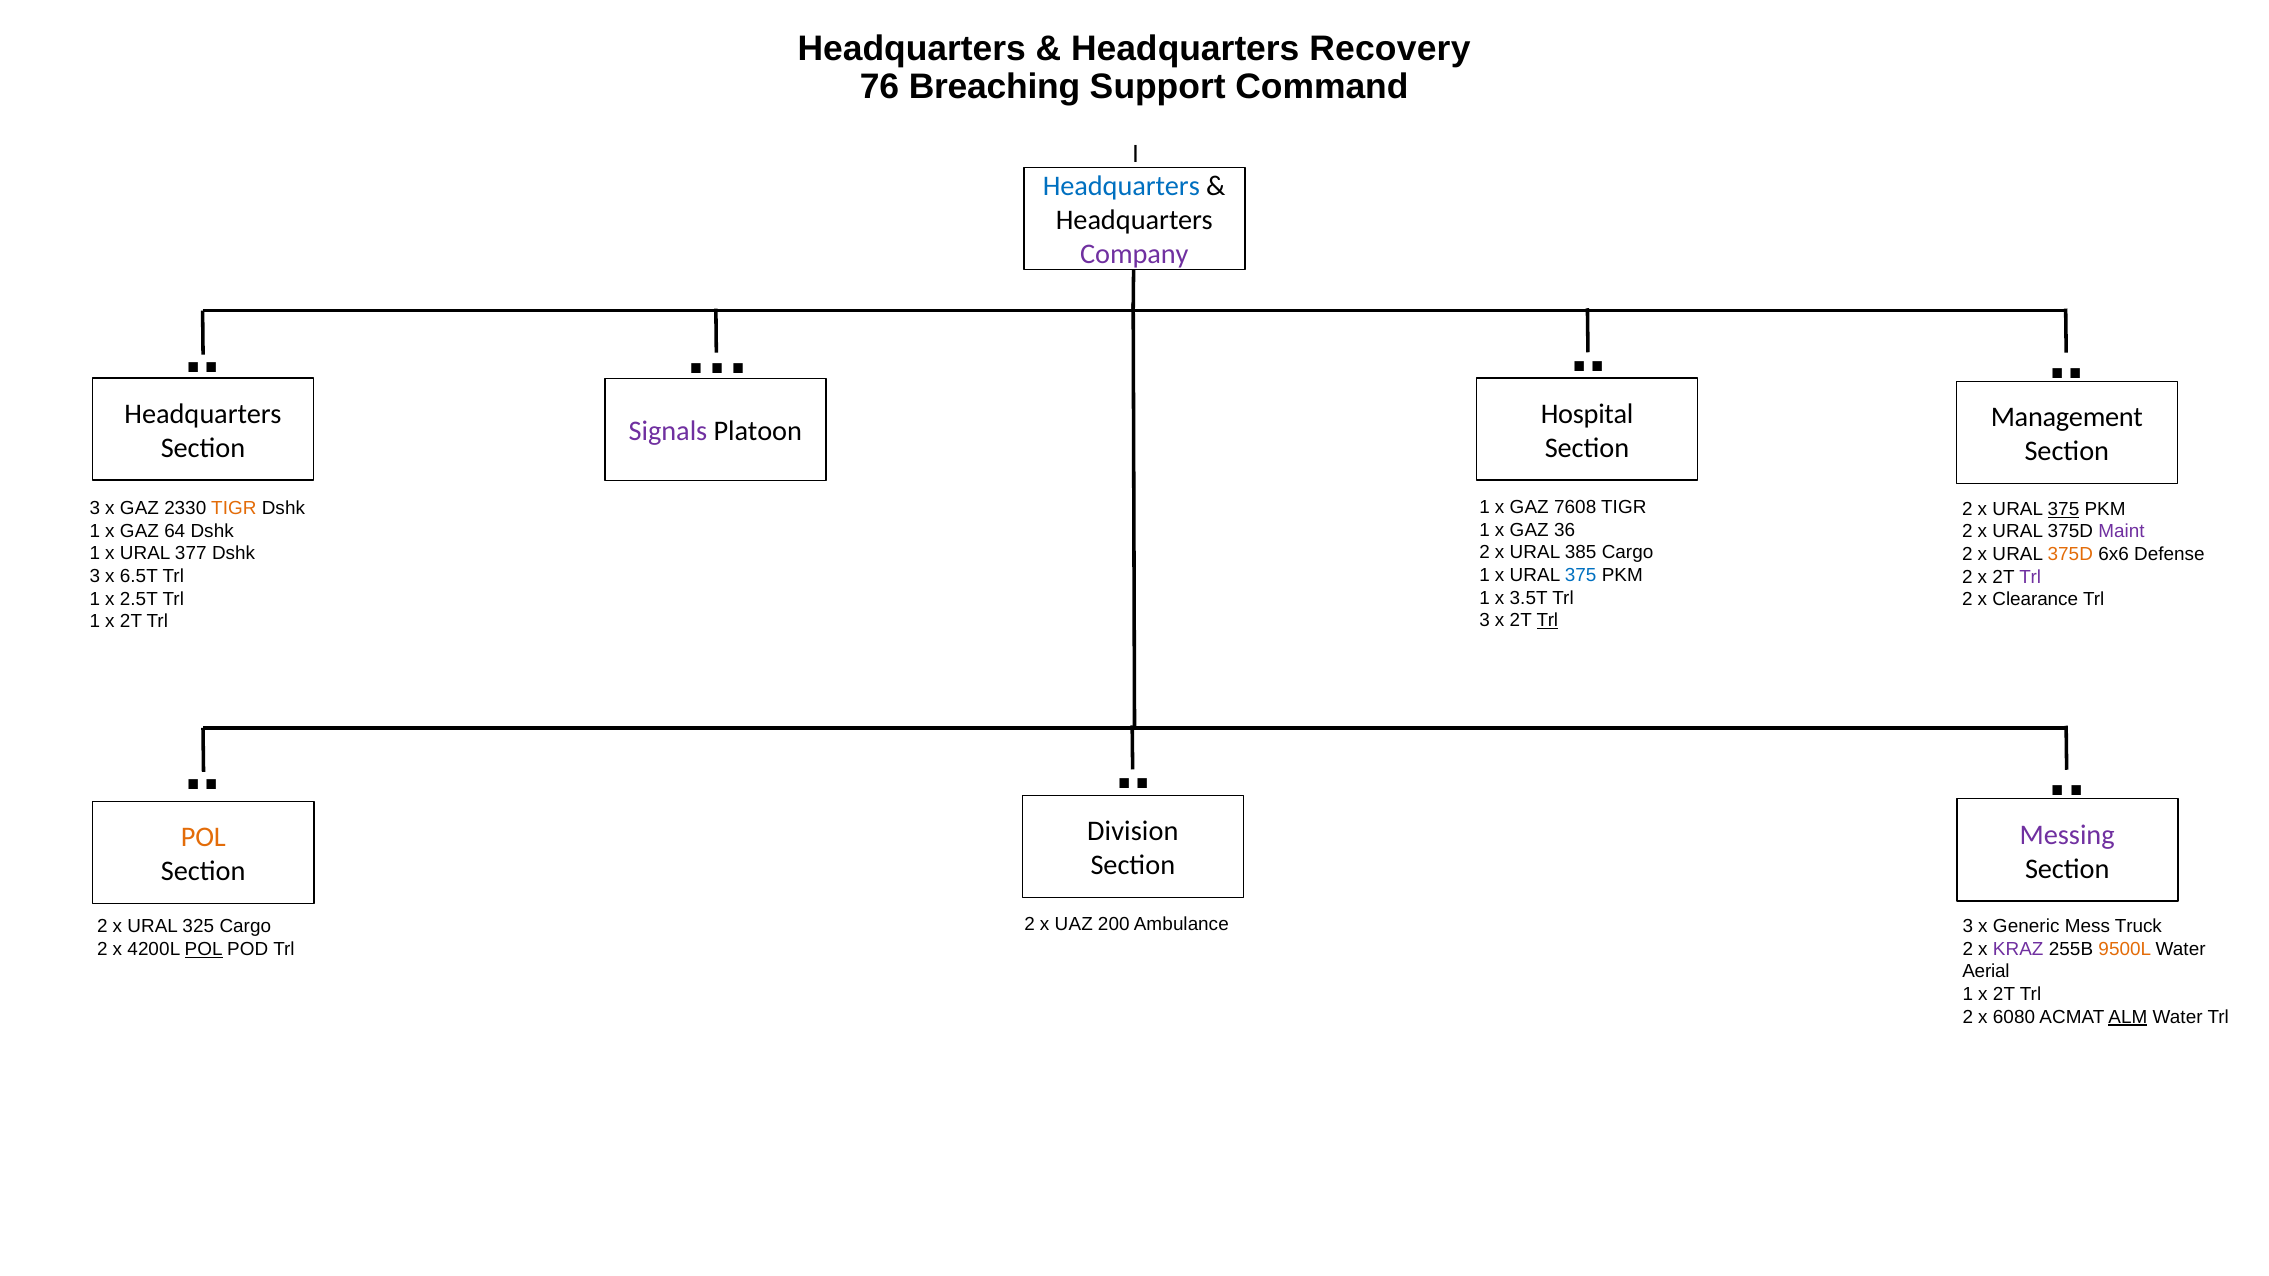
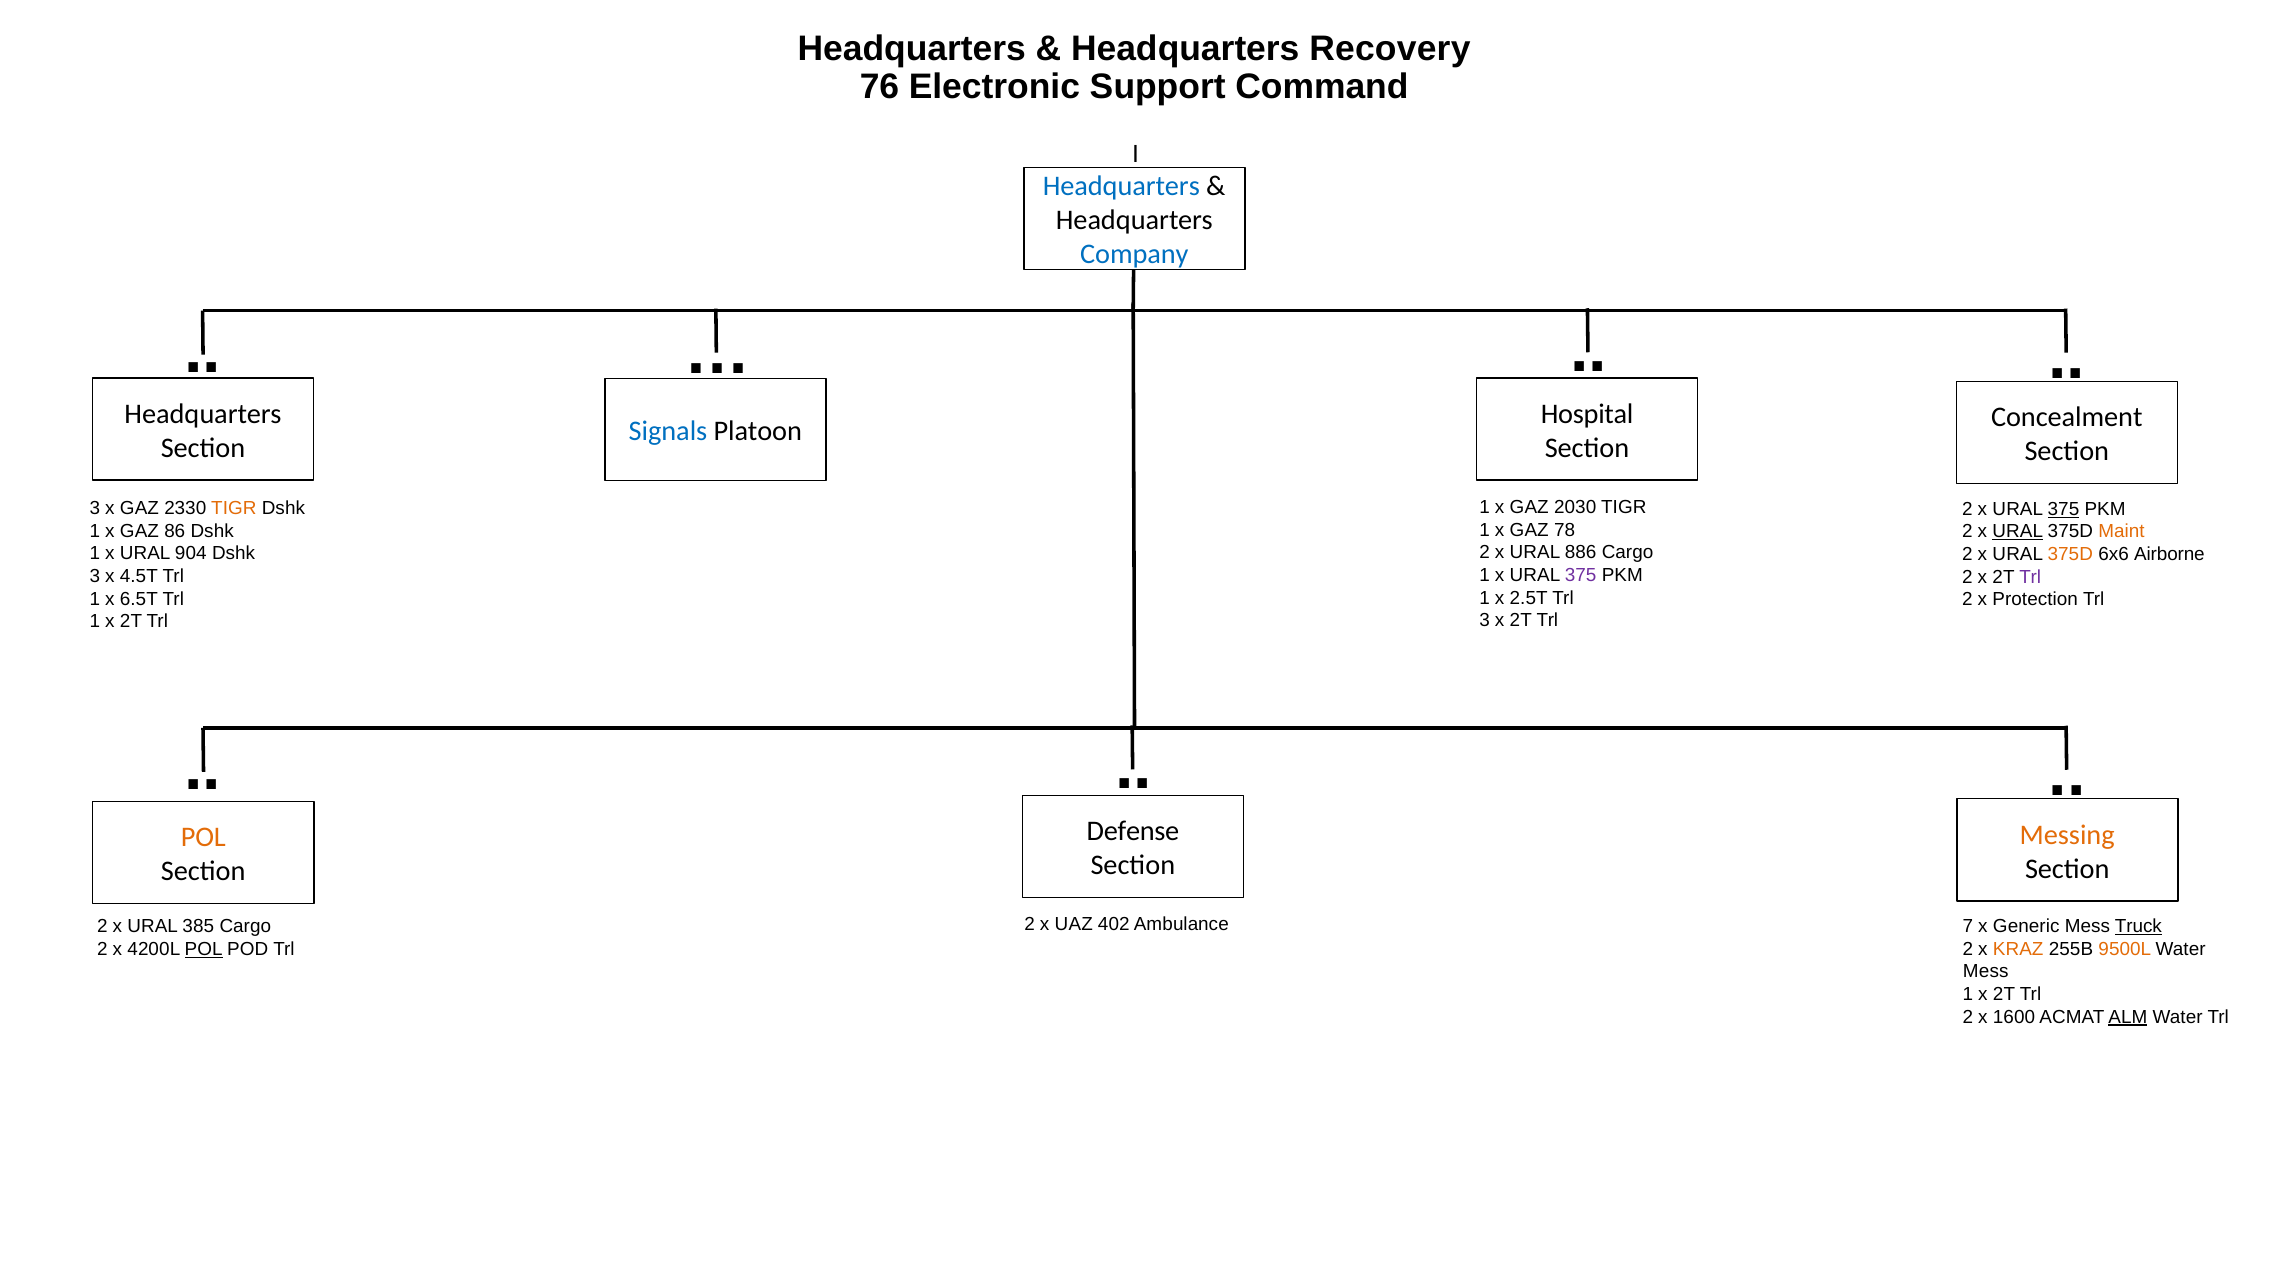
Breaching: Breaching -> Electronic (994, 87)
Company colour: purple -> blue (1134, 255)
Management: Management -> Concealment (2067, 418)
Signals colour: purple -> blue (668, 432)
7608: 7608 -> 2030 (1575, 507)
36: 36 -> 78 (1565, 530)
64: 64 -> 86 (175, 531)
URAL underline: none -> present (2018, 532)
Maint colour: purple -> orange (2121, 532)
385: 385 -> 886 (1581, 553)
377: 377 -> 904 (191, 554)
Defense: Defense -> Airborne (2169, 555)
375 colour: blue -> purple (1581, 575)
6.5T: 6.5T -> 4.5T (139, 576)
3.5T: 3.5T -> 2.5T (1529, 598)
2.5T: 2.5T -> 6.5T (139, 599)
Clearance: Clearance -> Protection (2035, 600)
Trl underline: present -> none (1547, 621)
Division: Division -> Defense (1133, 832)
Messing colour: purple -> orange (2067, 835)
200: 200 -> 402 (1114, 925)
Ambulance 3: 3 -> 7 (1968, 927)
Truck underline: none -> present (2138, 927)
325: 325 -> 385 (198, 927)
KRAZ colour: purple -> orange (2018, 949)
Aerial: Aerial -> Mess (1986, 972)
6080: 6080 -> 1600 (2014, 1017)
